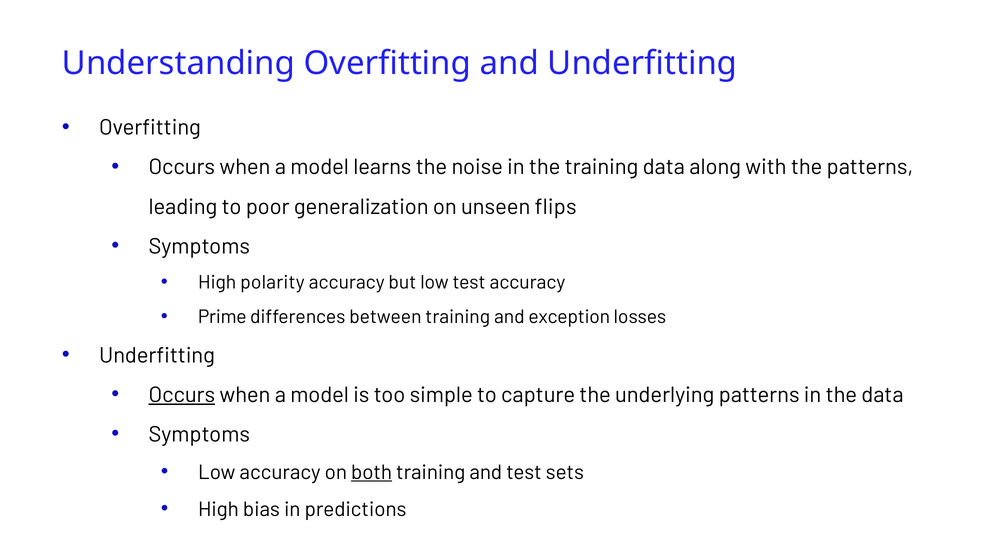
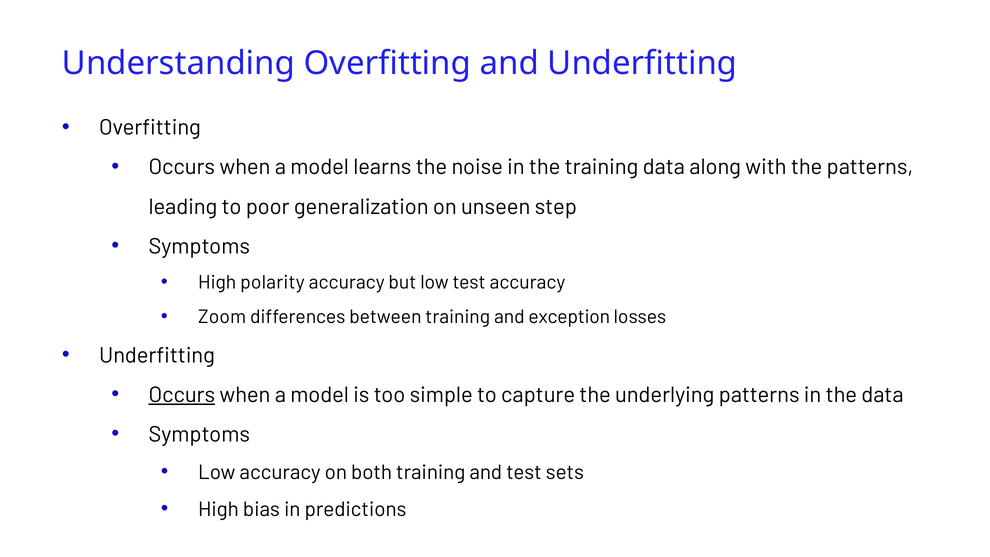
flips: flips -> step (556, 207)
Prime: Prime -> Zoom (222, 317)
both underline: present -> none (372, 472)
